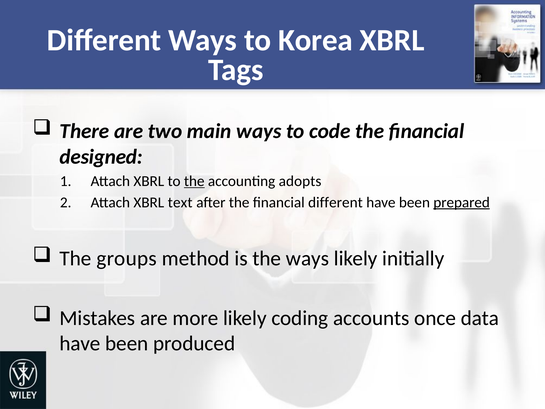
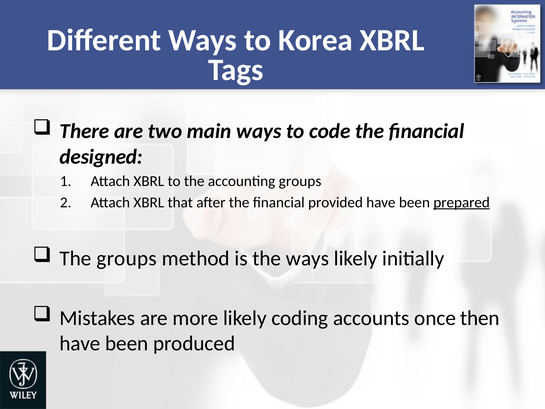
the underline: present -> none (194, 181)
accounting adopts: adopts -> groups (300, 181)
text: text -> that (180, 202)
financial different: different -> provided (335, 202)
data: data -> then (480, 318)
